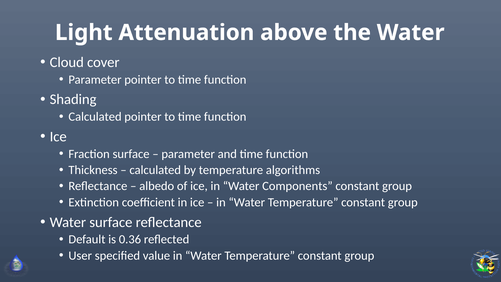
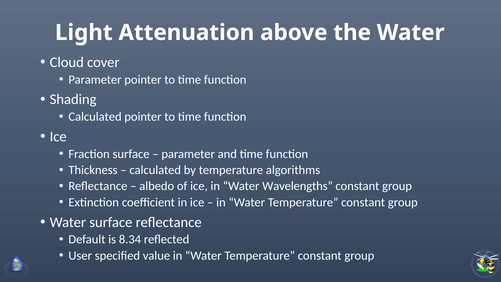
Components: Components -> Wavelengths (297, 186)
0.36: 0.36 -> 8.34 (130, 239)
